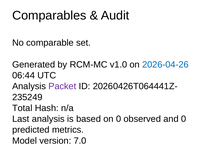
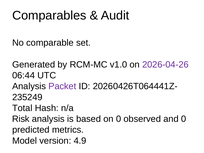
2026-04-26 colour: blue -> purple (165, 65)
Last: Last -> Risk (21, 119)
7.0: 7.0 -> 4.9 (80, 141)
